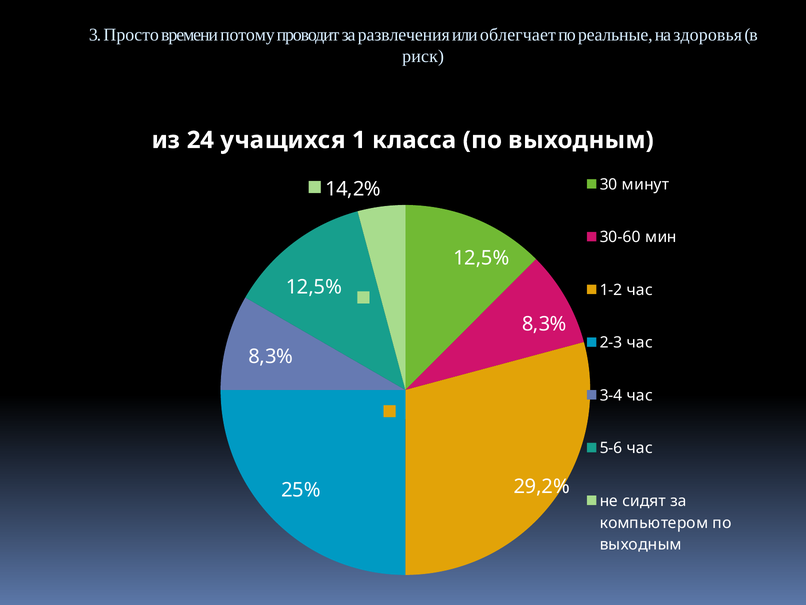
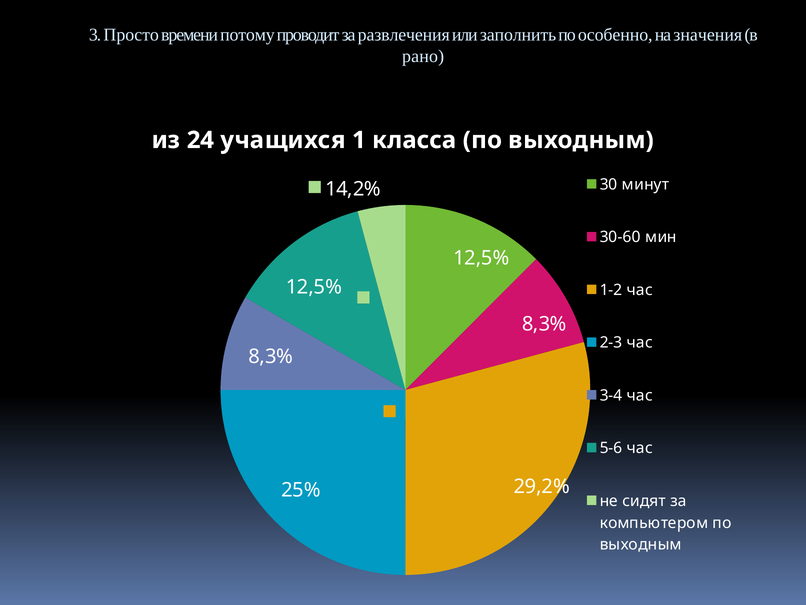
облегчает: облегчает -> заполнить (518, 35)
реальные: реальные -> особенно (615, 35)
здоровья: здоровья -> значения (708, 35)
риск: риск -> рано (423, 56)
